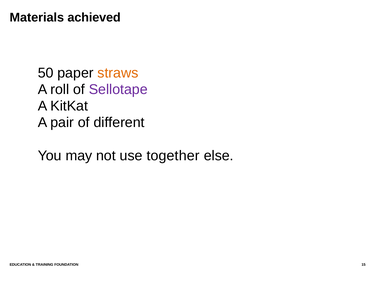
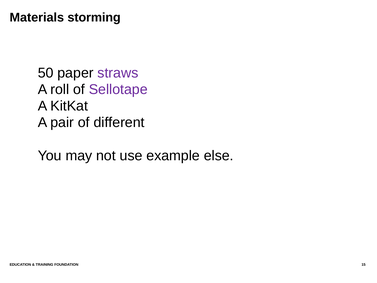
achieved: achieved -> storming (94, 18)
straws colour: orange -> purple (118, 73)
together: together -> example (173, 156)
